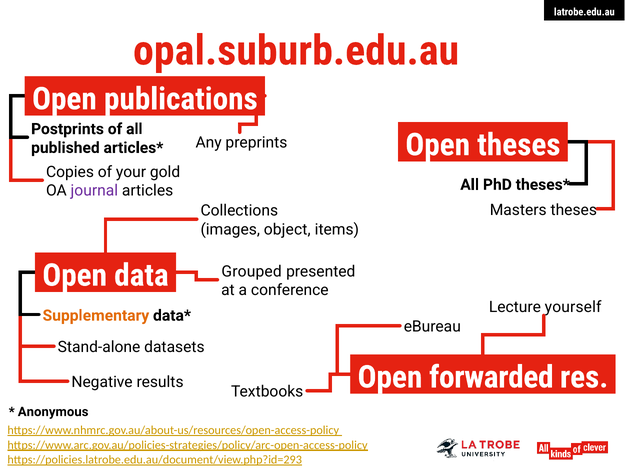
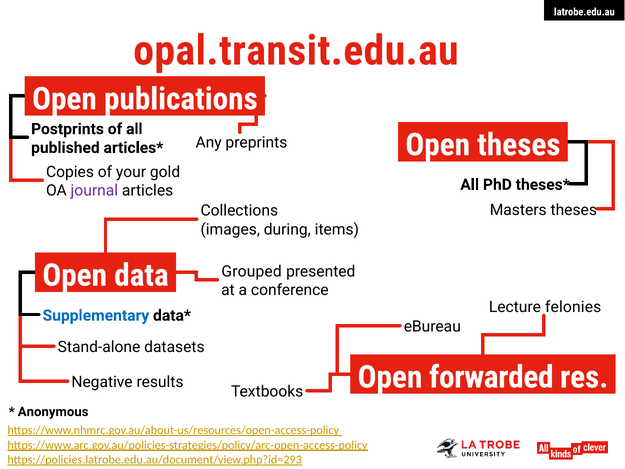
opal.suburb.edu.au: opal.suburb.edu.au -> opal.transit.edu.au (296, 51)
object: object -> during (287, 229)
yourself: yourself -> felonies (573, 307)
Supplementary colour: orange -> blue (96, 315)
